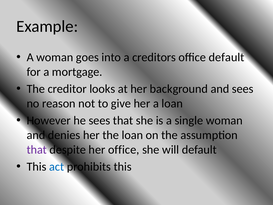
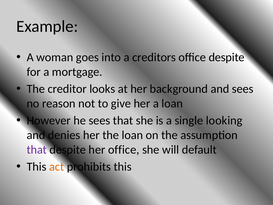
office default: default -> despite (227, 57)
single woman: woman -> looking (224, 120)
act colour: blue -> orange (57, 167)
